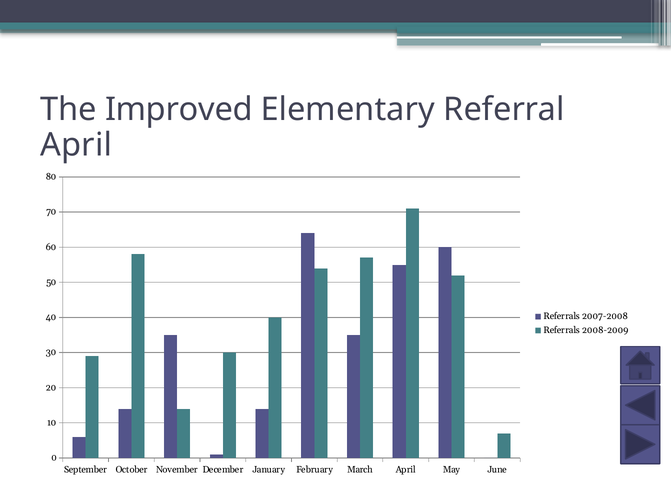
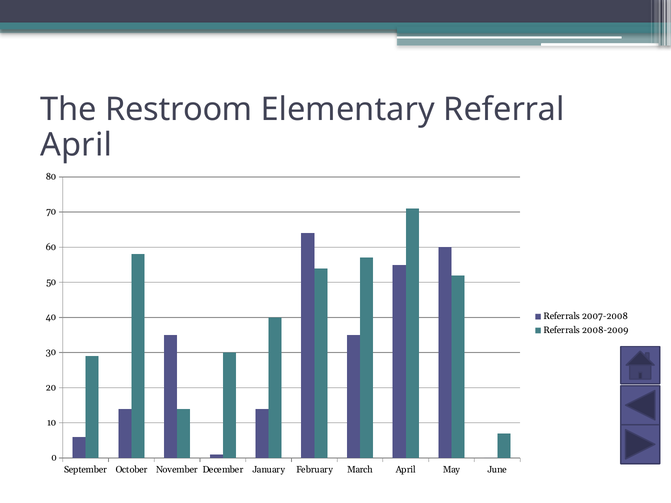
Improved: Improved -> Restroom (179, 110)
